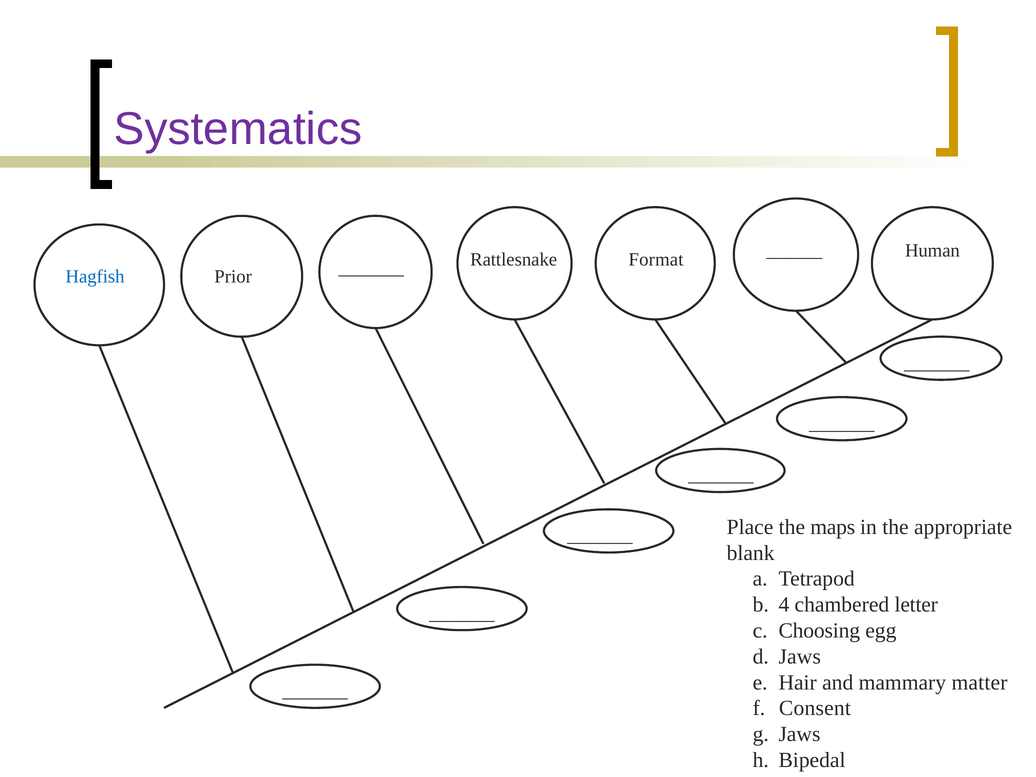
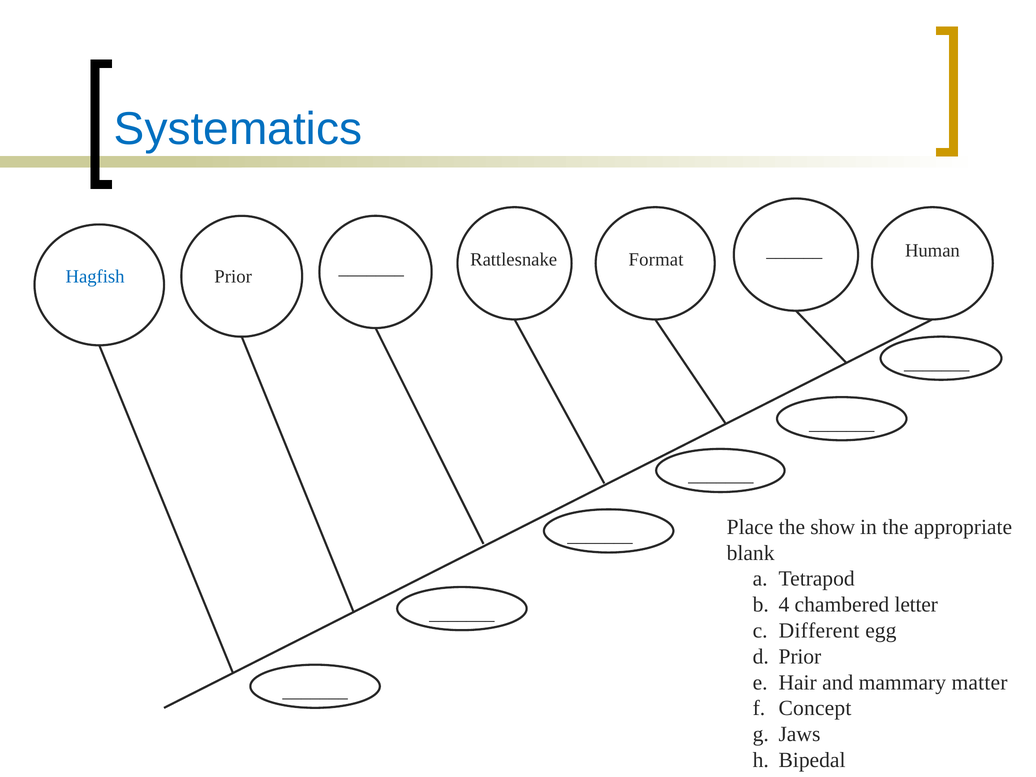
Systematics colour: purple -> blue (238, 129)
maps: maps -> show (833, 527)
Choosing: Choosing -> Different (819, 631)
Jaws: Jaws -> Prior (800, 657)
Consent: Consent -> Concept (815, 708)
